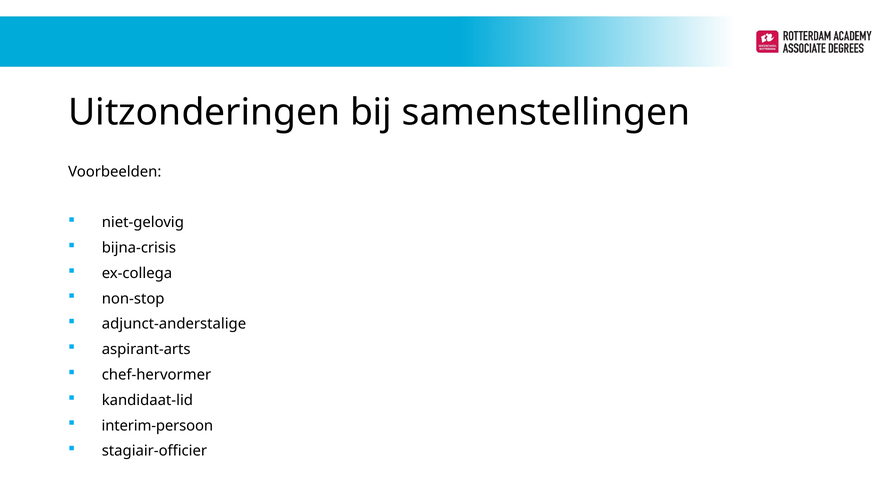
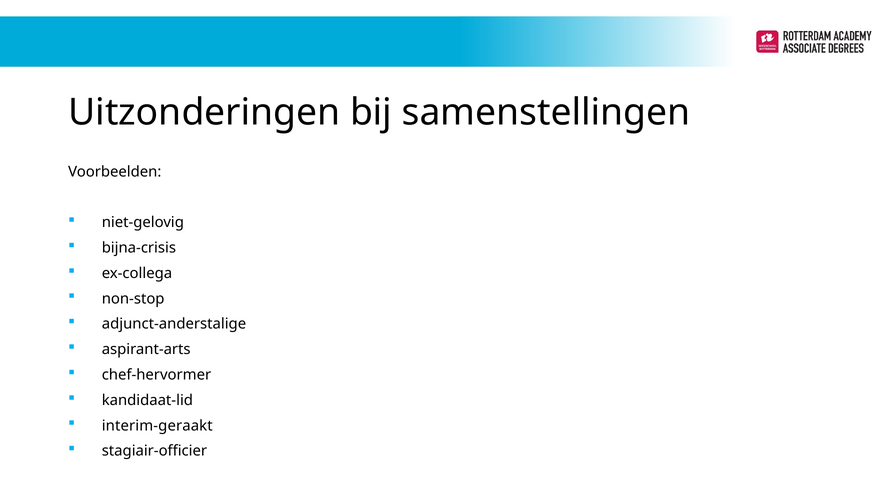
interim-persoon: interim-persoon -> interim-geraakt (157, 426)
